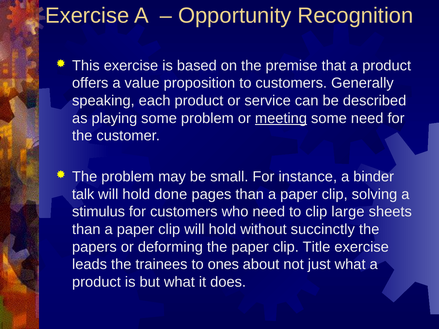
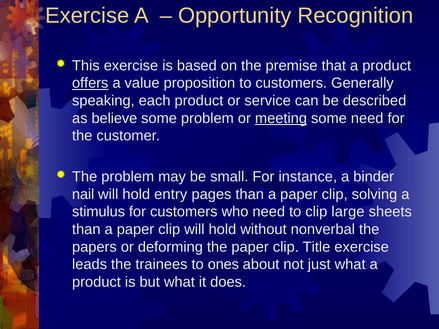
offers underline: none -> present (90, 83)
playing: playing -> believe (114, 118)
talk: talk -> nail (83, 194)
done: done -> entry (171, 194)
succinctly: succinctly -> nonverbal (323, 230)
